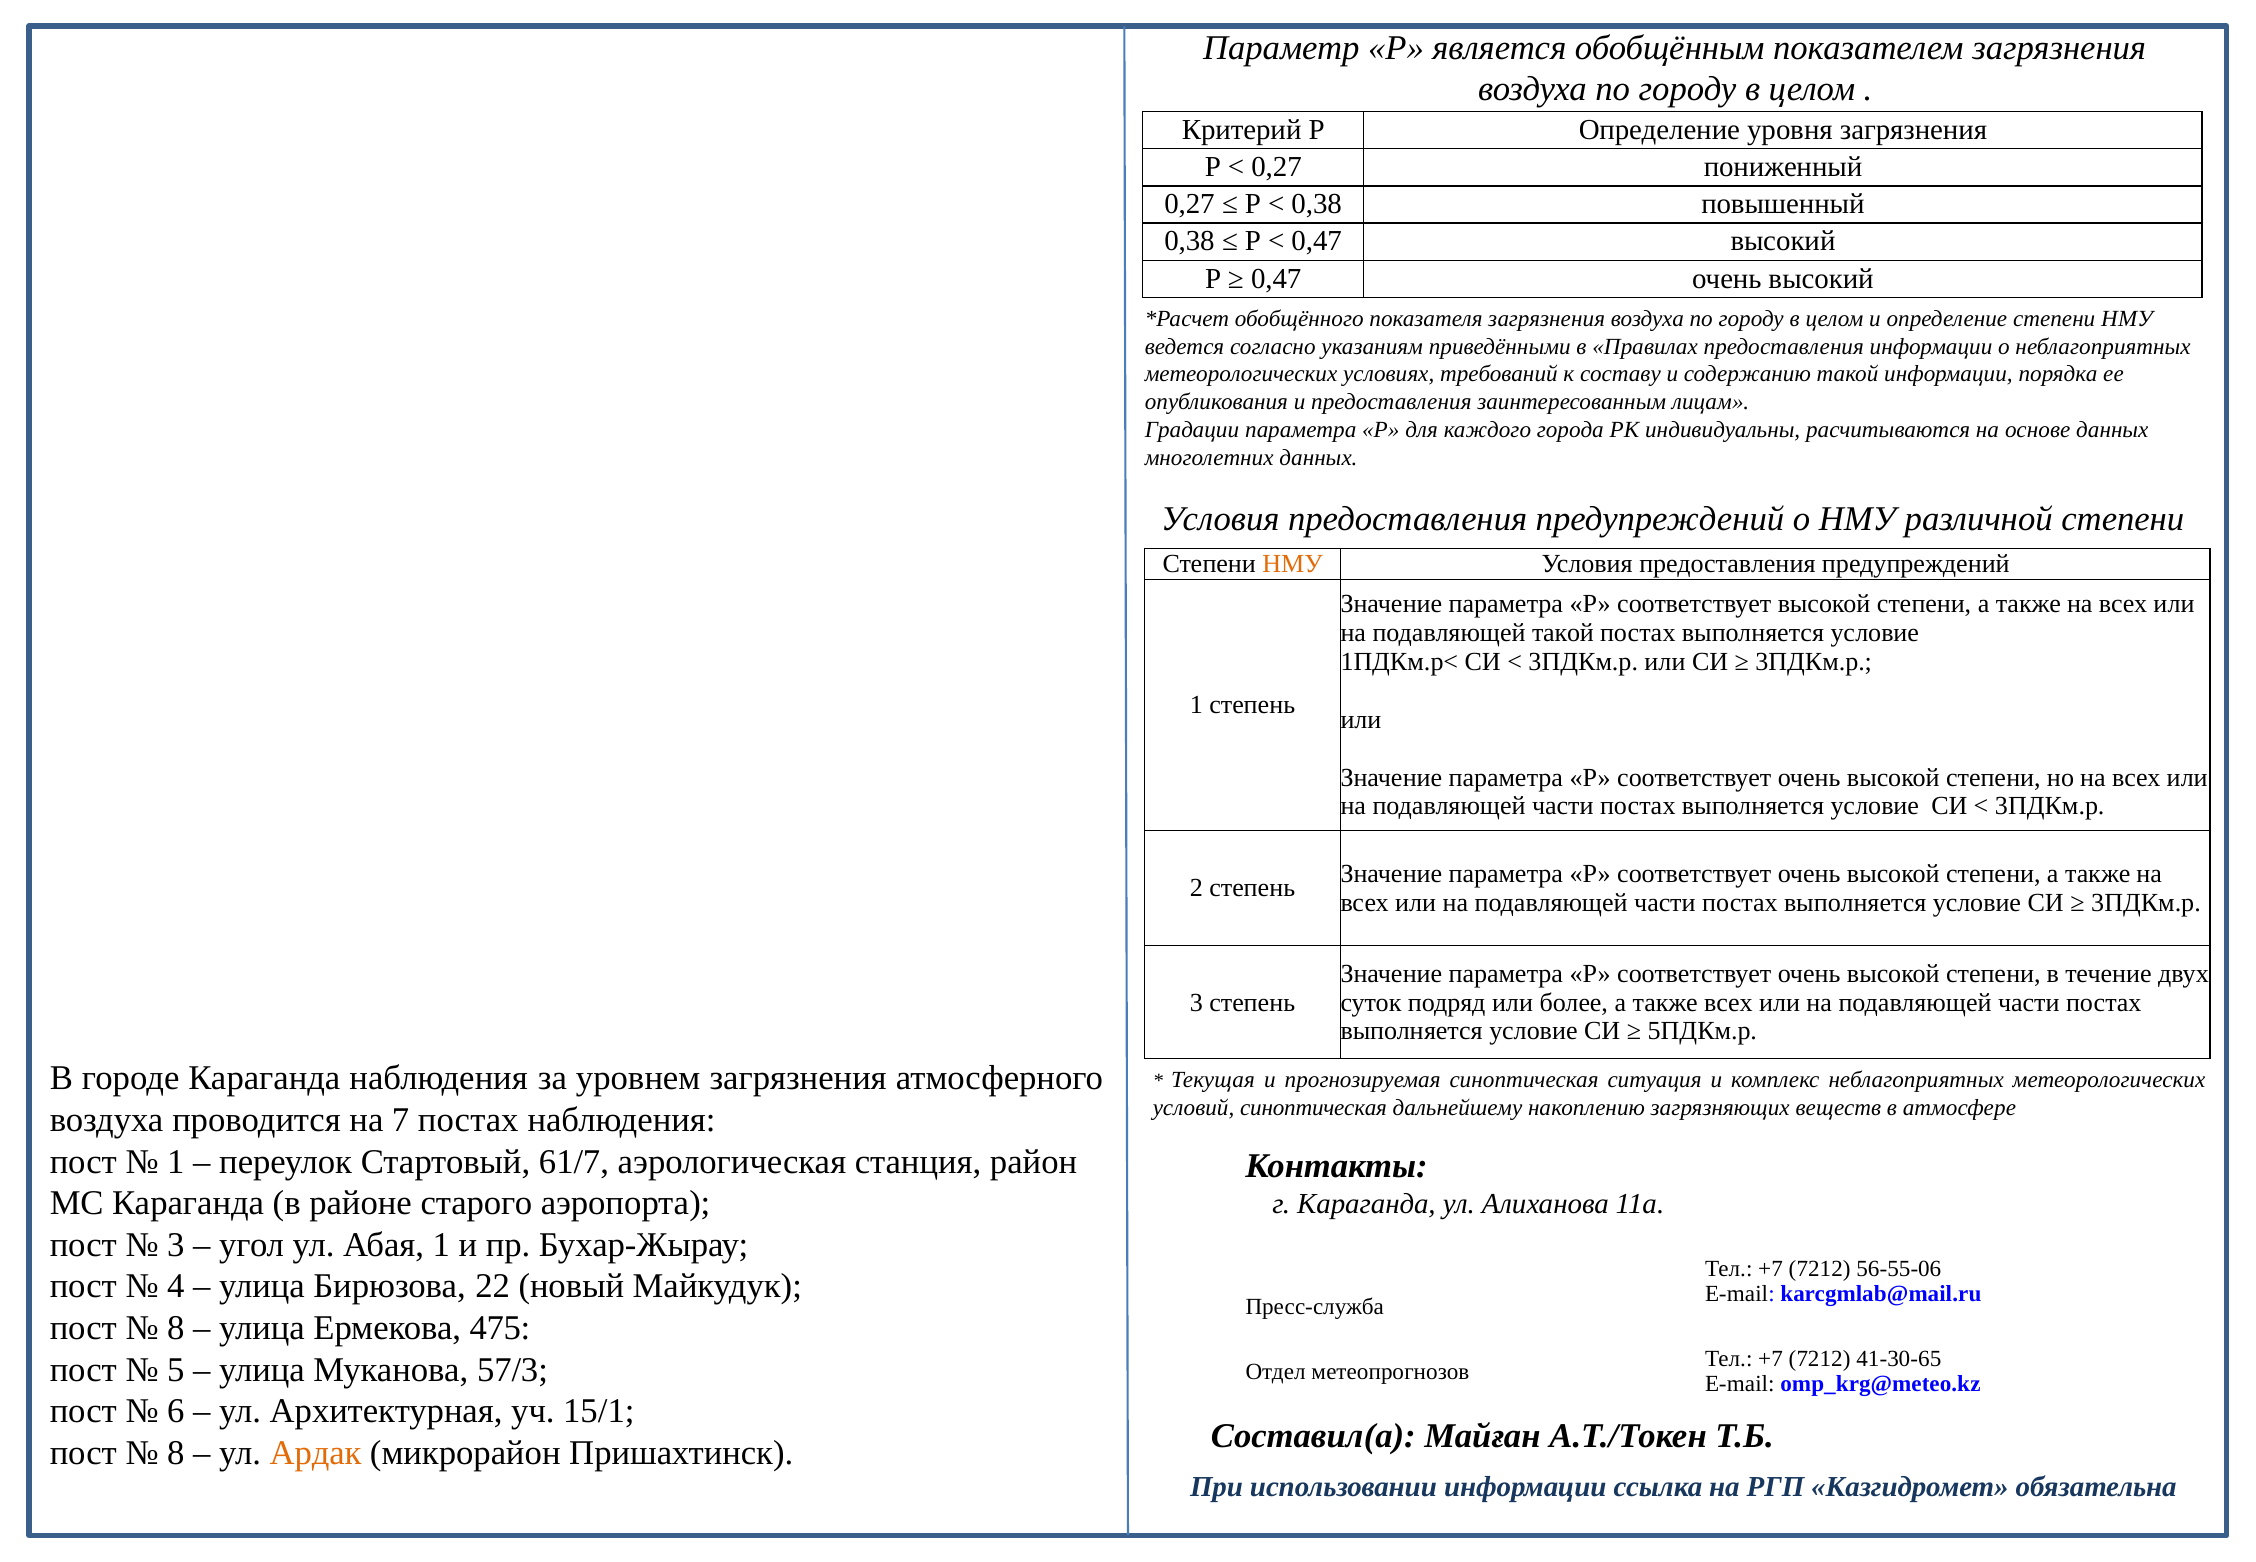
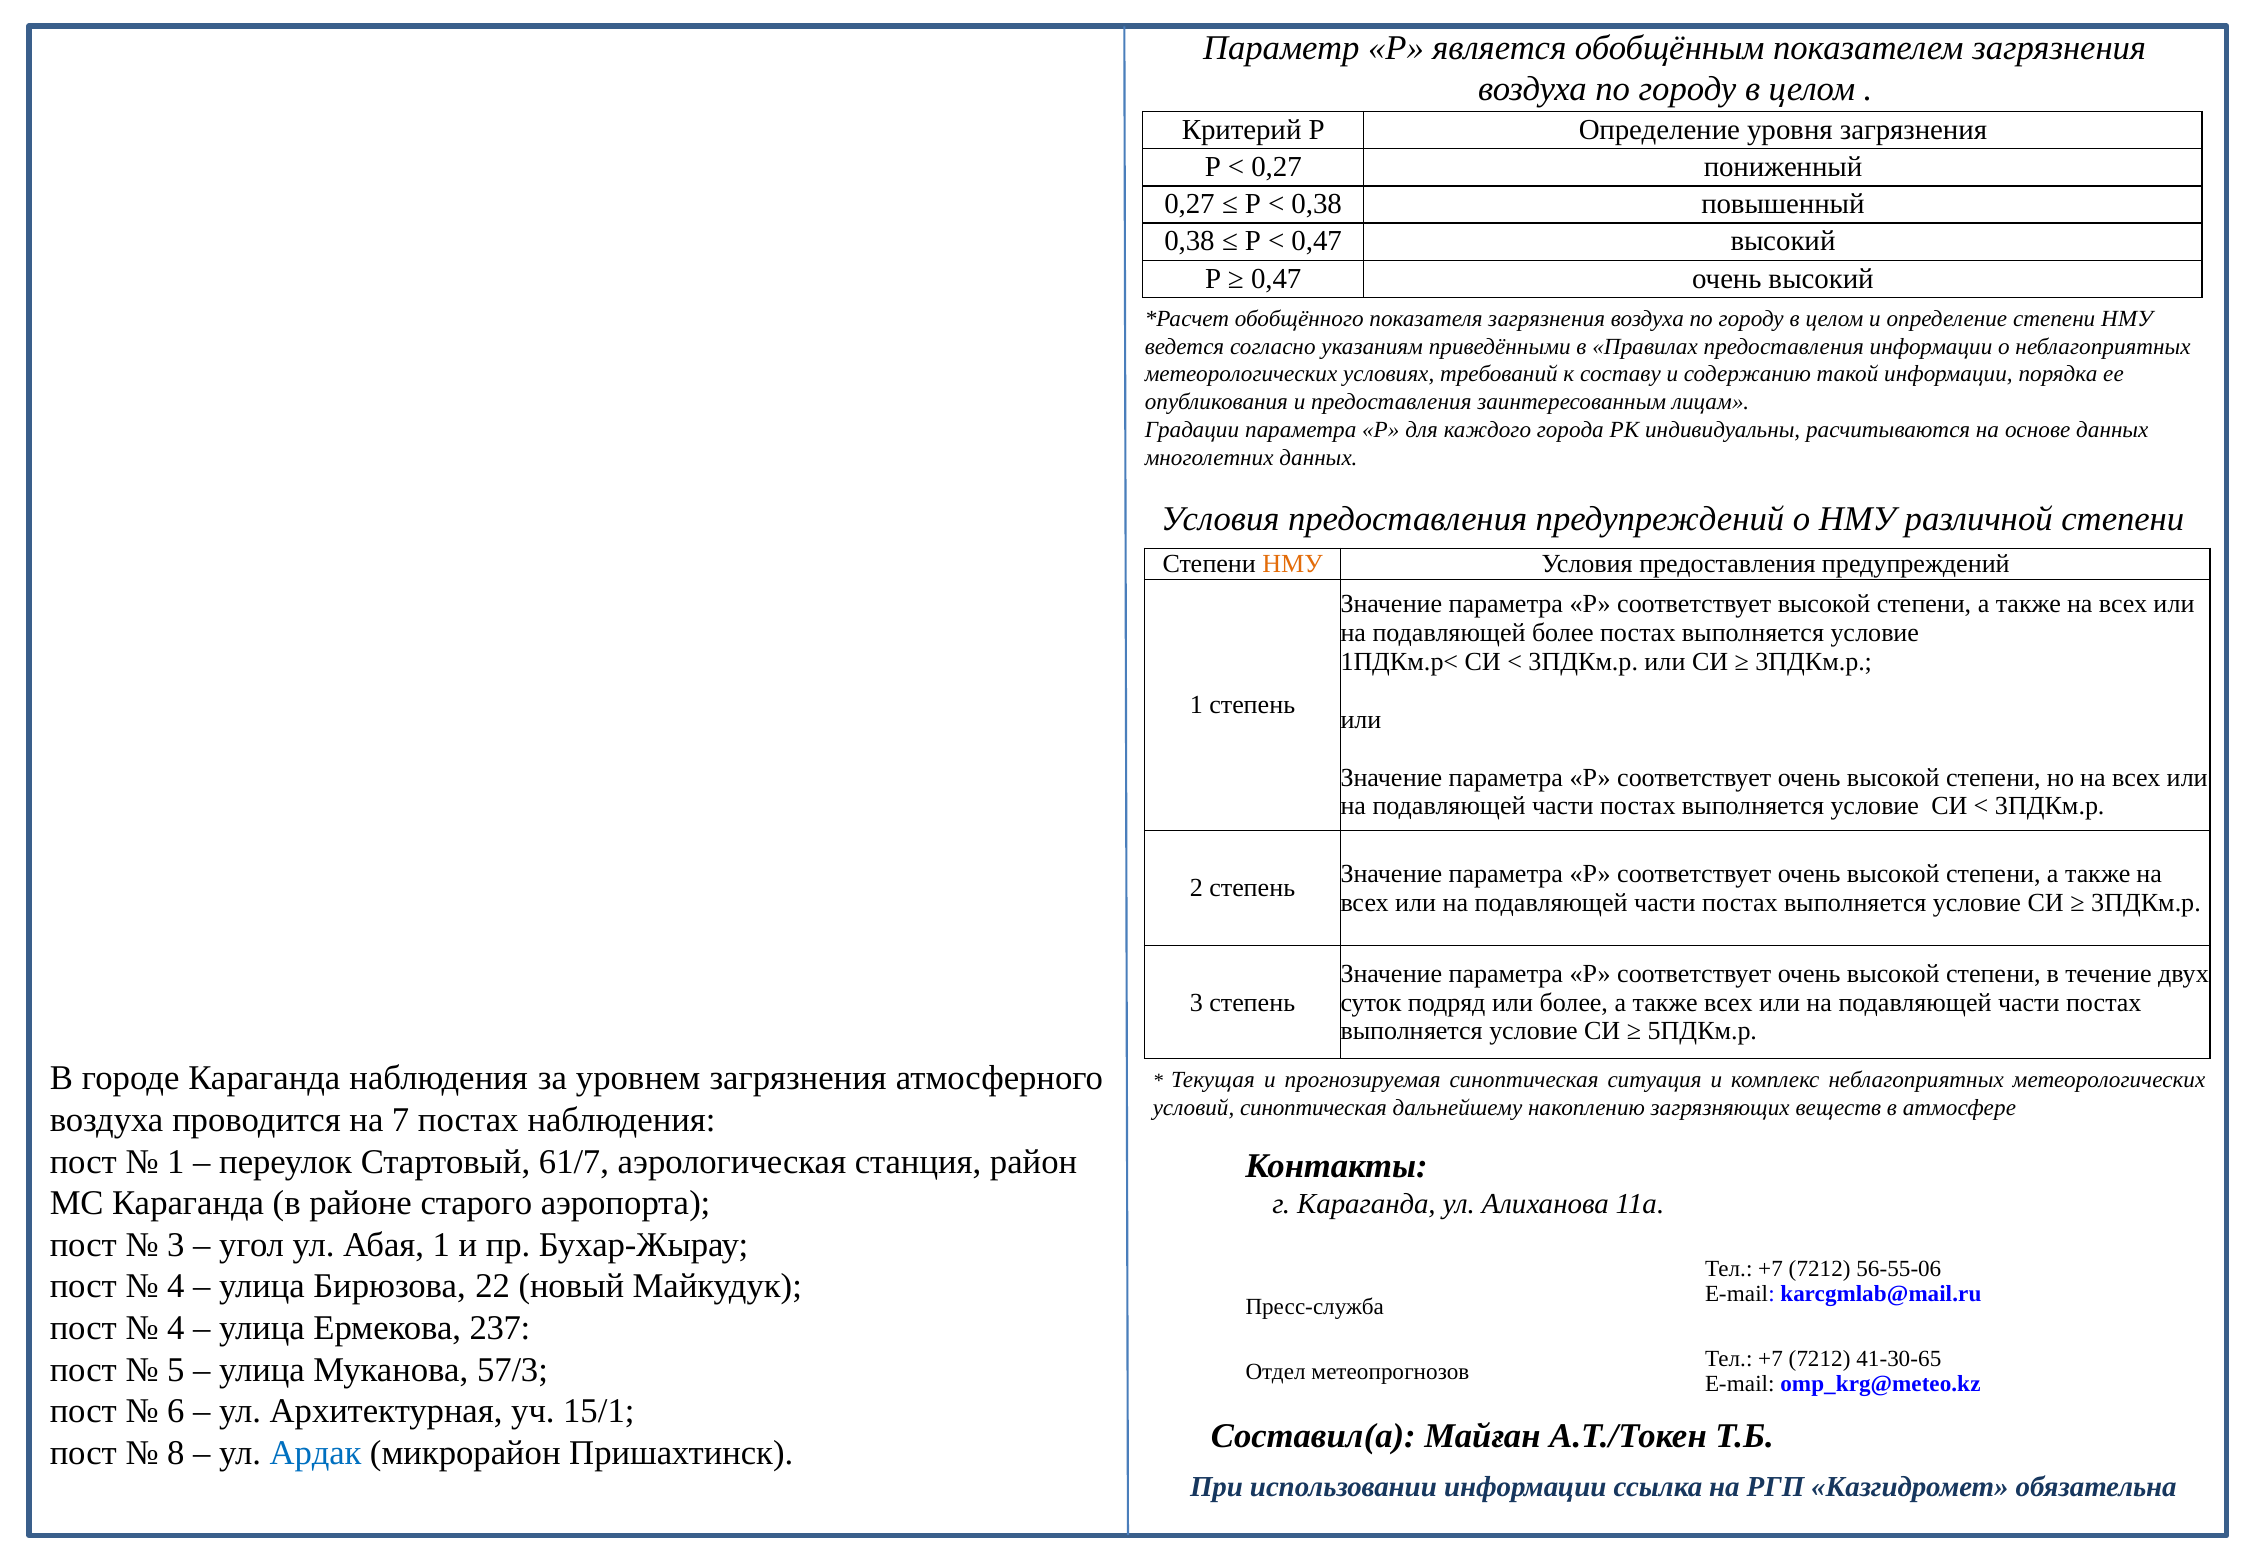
подавляющей такой: такой -> более (1563, 633)
8: 8 -> 4 (176, 1328)
475: 475 -> 237 (500, 1328)
Ардак colour: orange -> blue (316, 1453)
